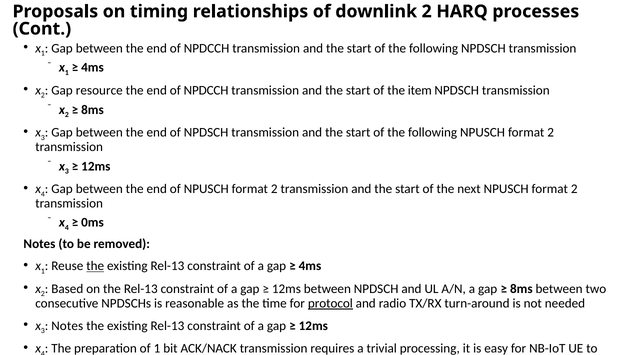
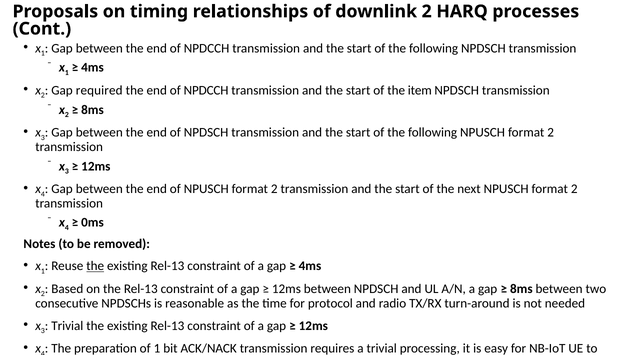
resource: resource -> required (99, 90)
protocol underline: present -> none (330, 303)
Notes: Notes -> Trivial (67, 325)
